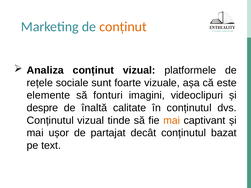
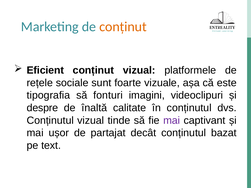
Analiza: Analiza -> Eficient (45, 70)
elemente: elemente -> tipografia (48, 95)
mai colour: orange -> purple (172, 121)
